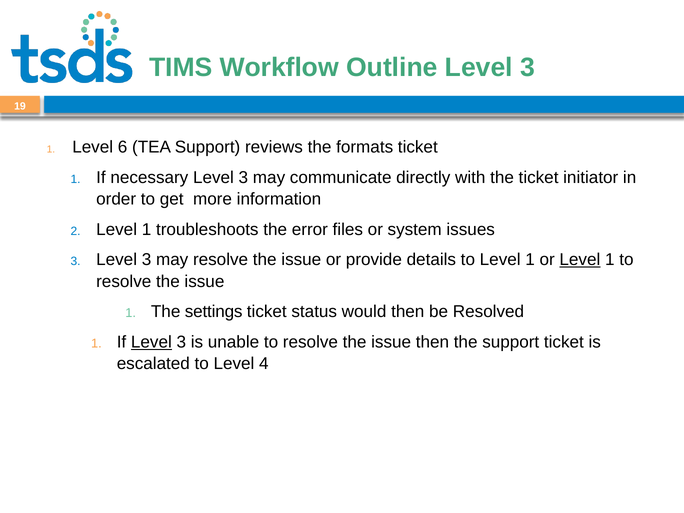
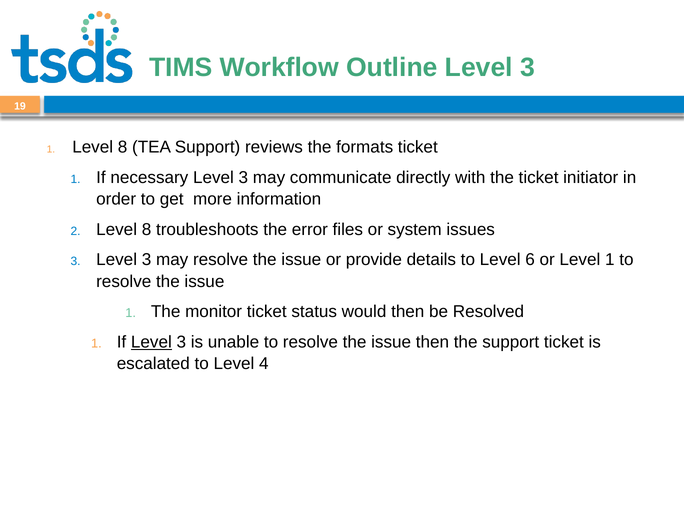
1 Level 6: 6 -> 8 (123, 147)
2 Level 1: 1 -> 8 (147, 229)
to Level 1: 1 -> 6 (530, 260)
Level underline: present -> none (580, 260)
settings: settings -> monitor (214, 312)
